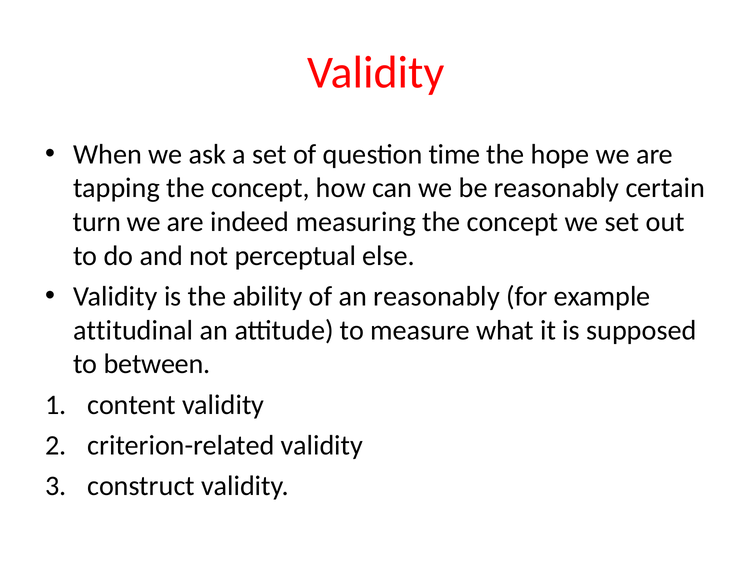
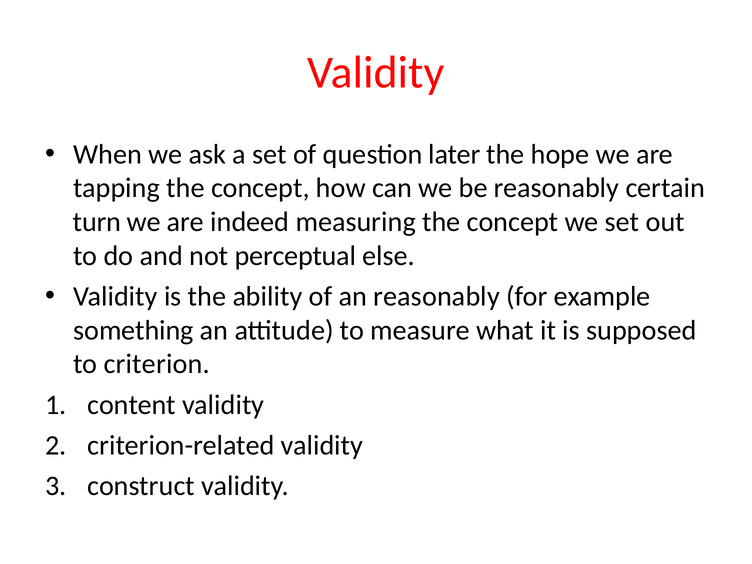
time: time -> later (455, 154)
attitudinal: attitudinal -> something (133, 330)
between: between -> criterion (157, 364)
